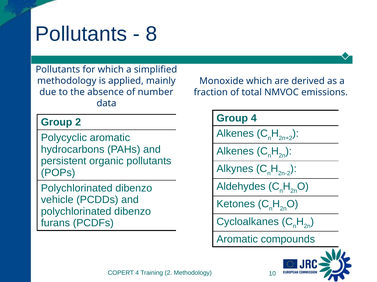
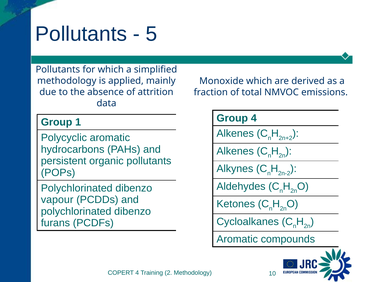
8: 8 -> 5 (151, 34)
number: number -> attrition (156, 92)
Group 2: 2 -> 1 (78, 123)
vehicle: vehicle -> vapour (57, 200)
